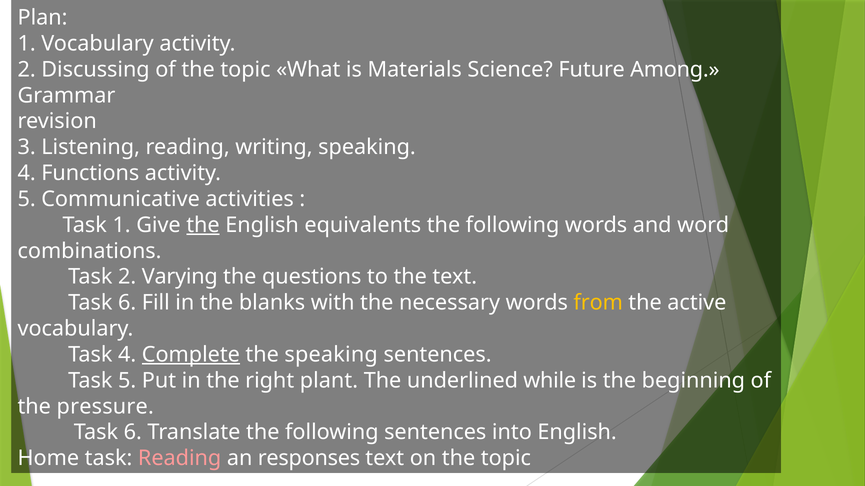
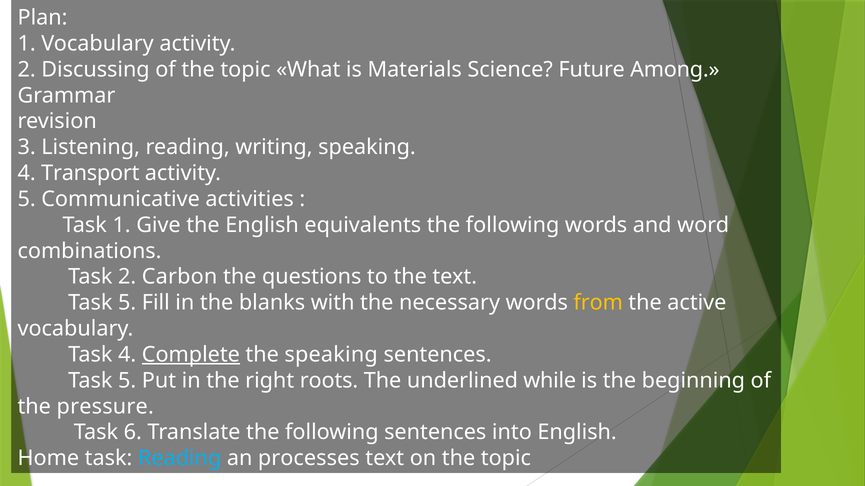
Functions: Functions -> Transport (90, 173)
the underline: present -> none (203, 225)
Varying: Varying -> Carbon (180, 277)
6: 6 -> 5 (127, 303)
plant: plant -> roots (329, 381)
Reading colour: pink -> light blue (180, 459)
responses: responses -> processes (309, 459)
